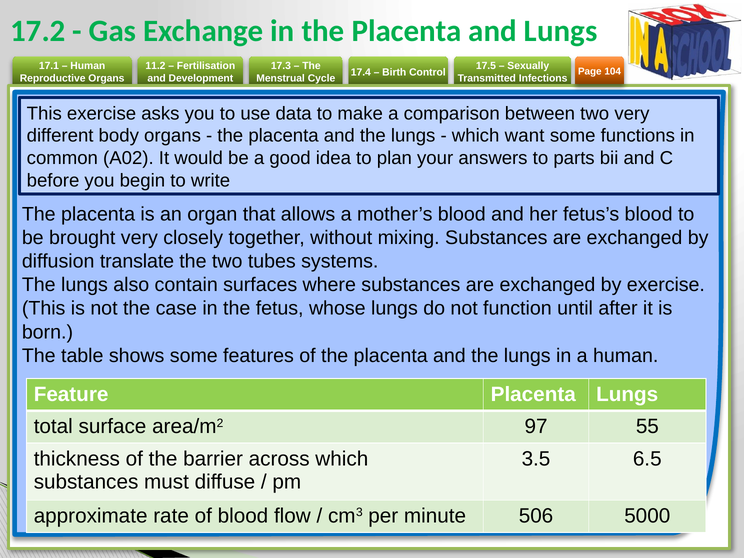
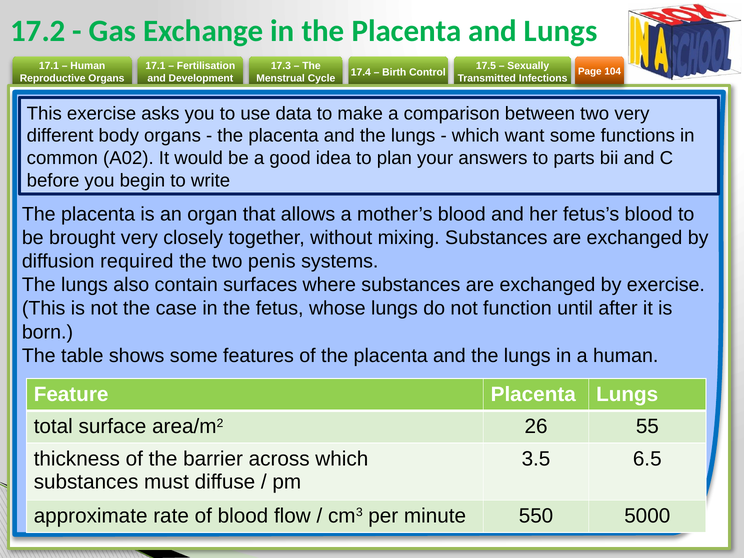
11.2: 11.2 -> 17.1 (155, 66)
translate: translate -> required (137, 261)
tubes: tubes -> penis (272, 261)
97: 97 -> 26 (536, 426)
506: 506 -> 550 (536, 516)
